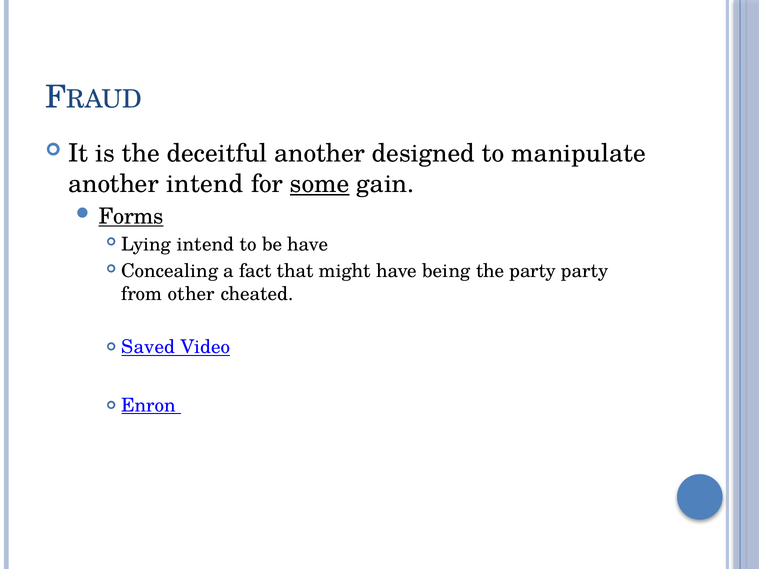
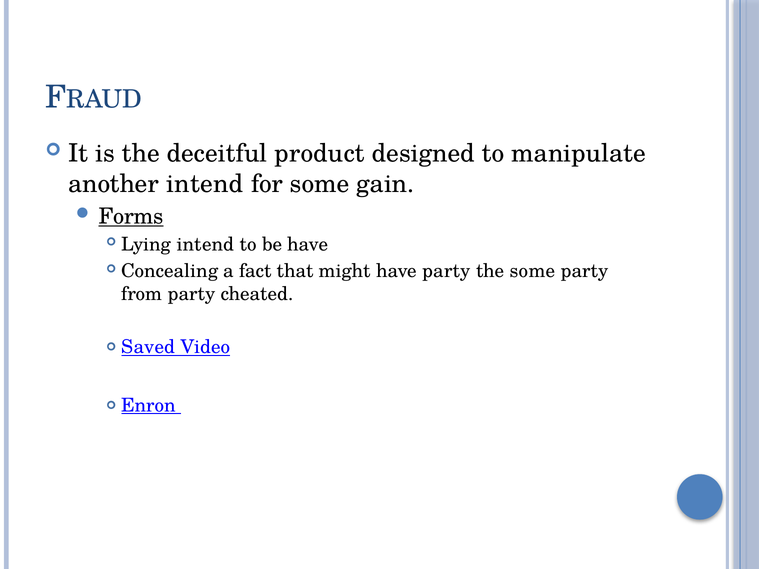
deceitful another: another -> product (320, 154)
some underline: present -> none (320, 184)
have being: being -> party (446, 271)
the party: party -> some (532, 271)
from other: other -> party (191, 294)
